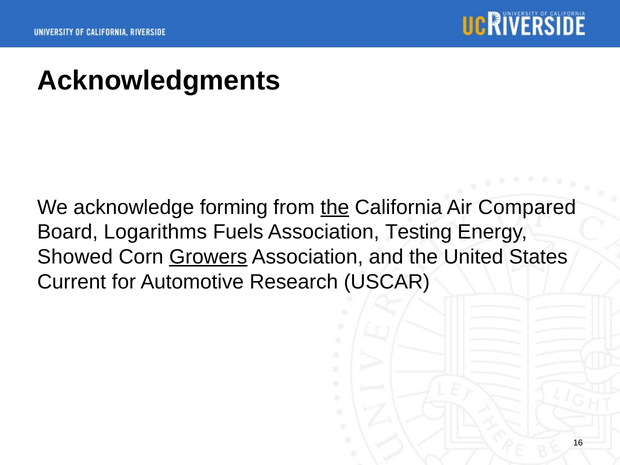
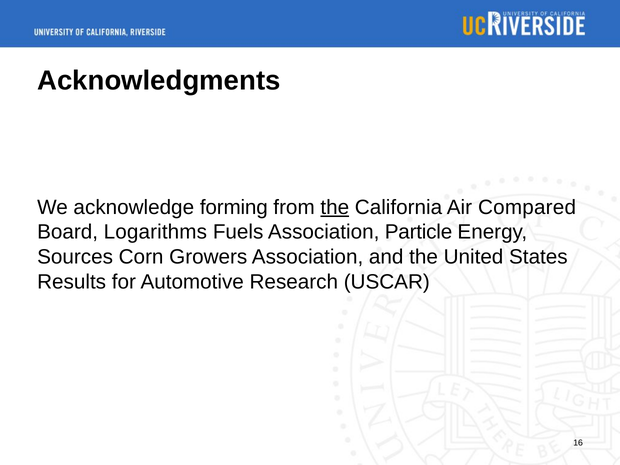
Testing: Testing -> Particle (419, 232)
Showed: Showed -> Sources (75, 257)
Growers underline: present -> none (208, 257)
Current: Current -> Results (72, 282)
